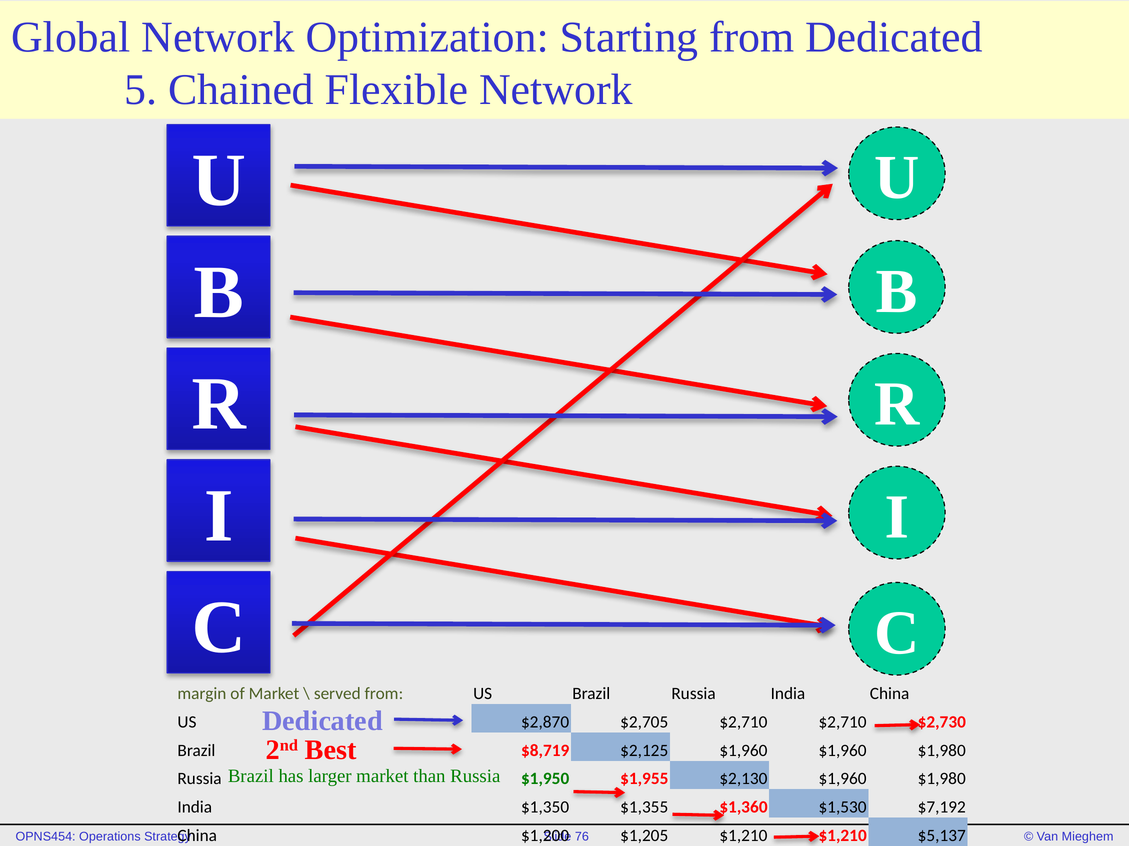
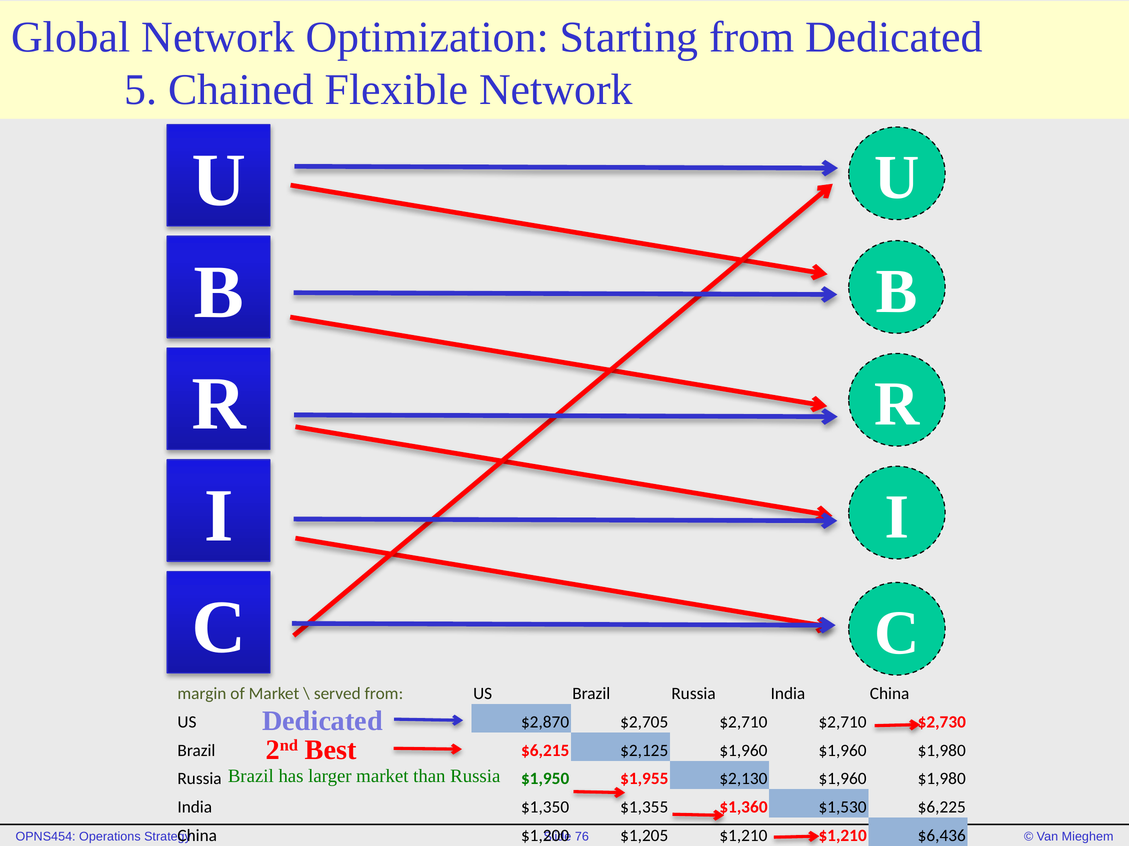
$8,719: $8,719 -> $6,215 (545, 751)
$7,192: $7,192 -> $6,225 (942, 808)
$5,137: $5,137 -> $6,436 (942, 836)
